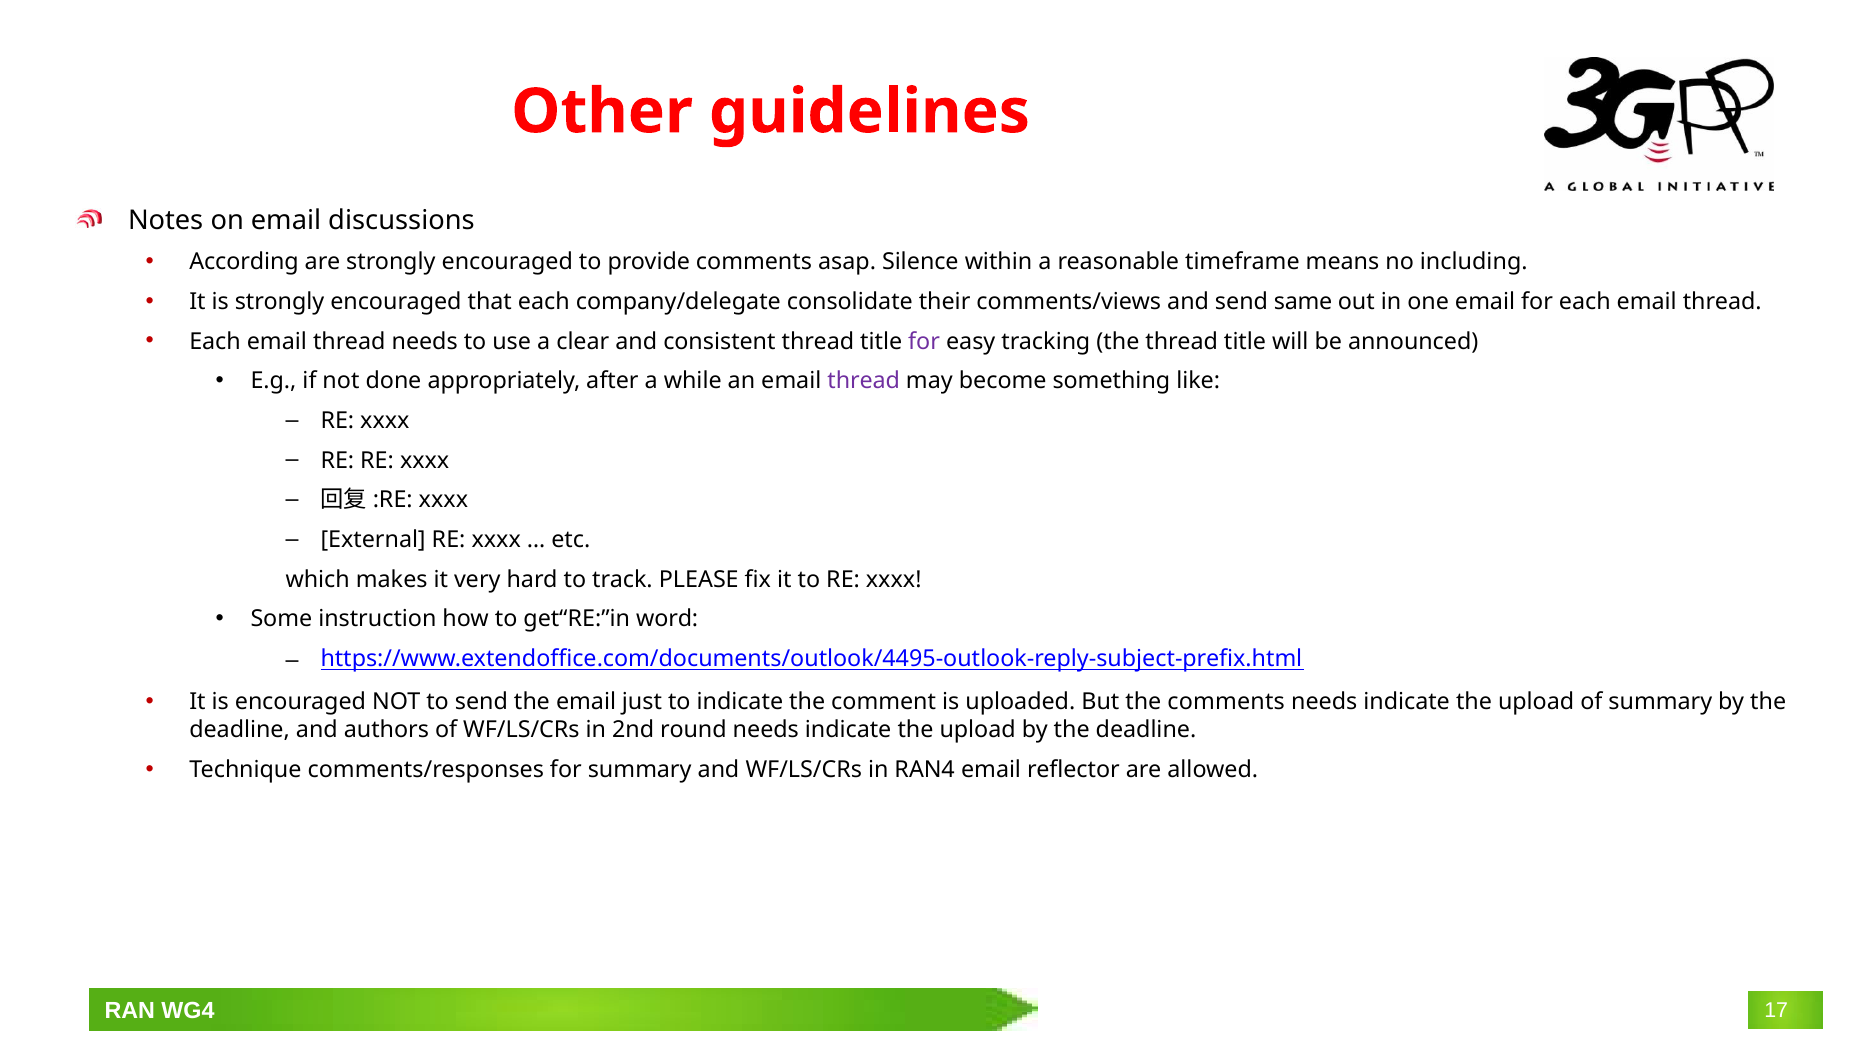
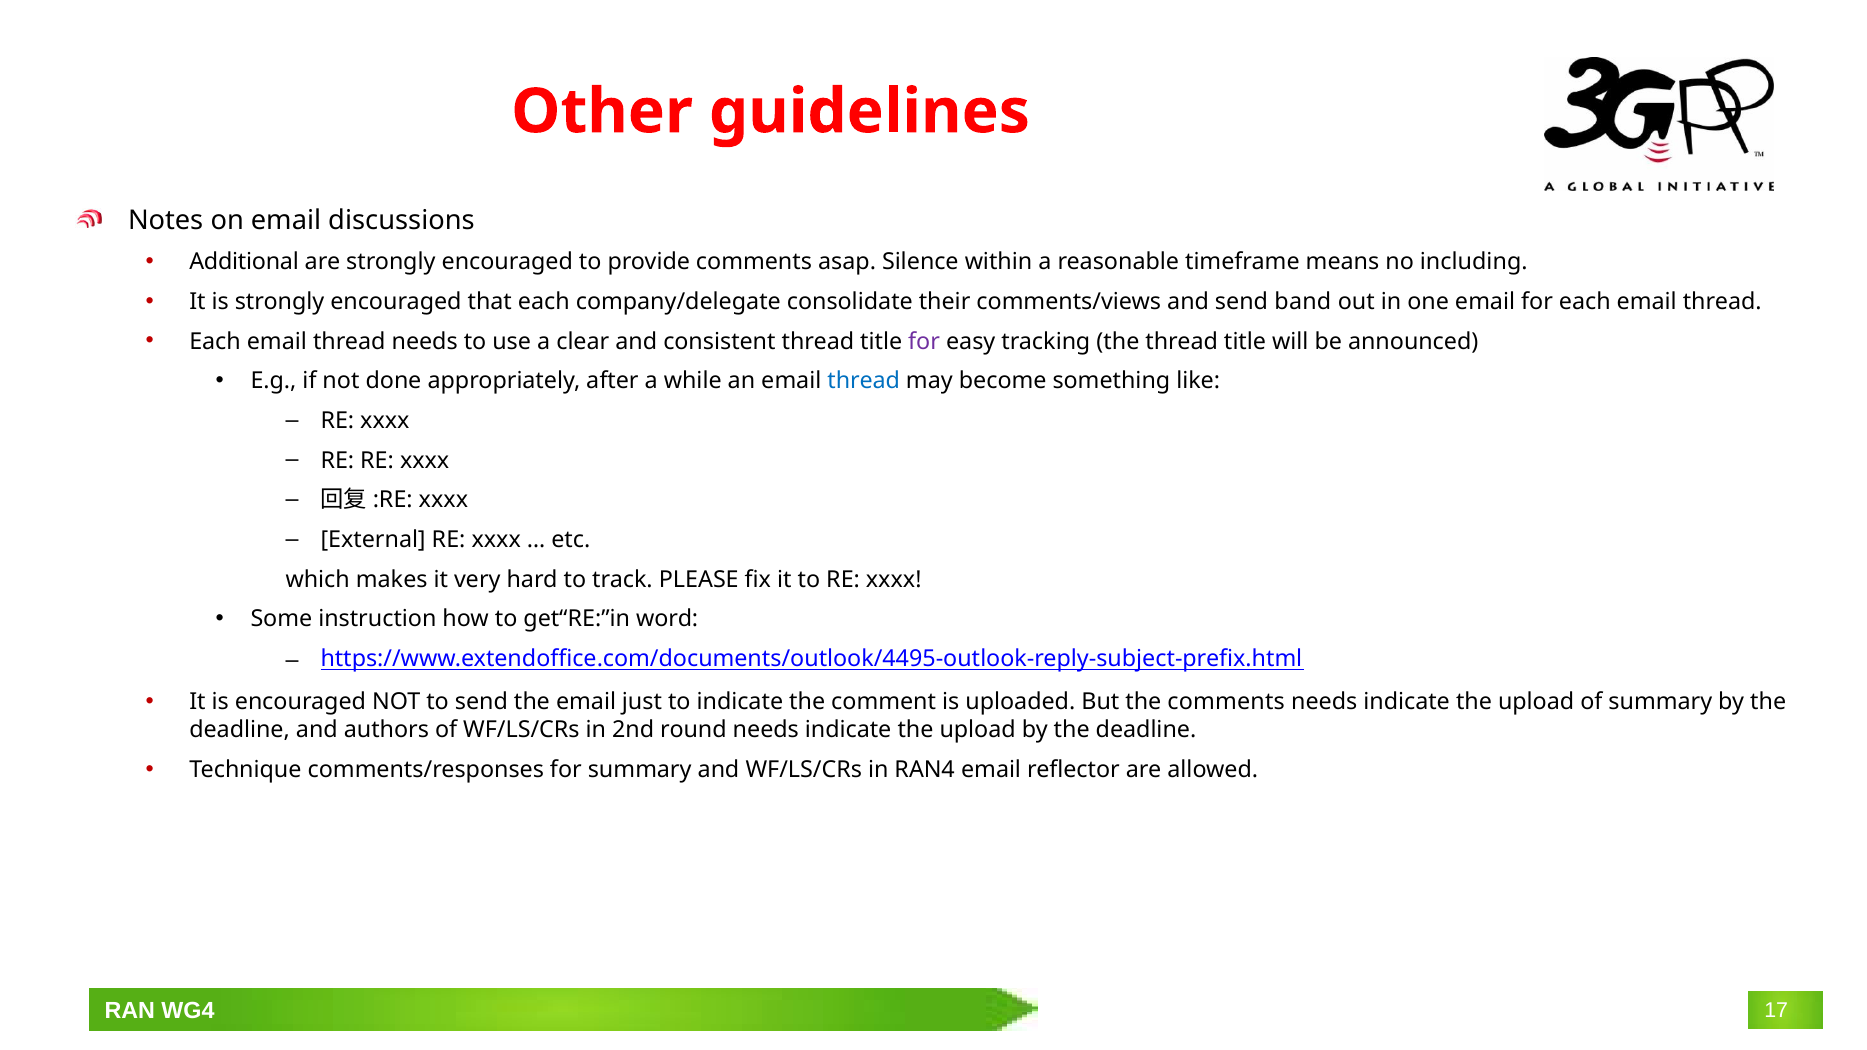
According: According -> Additional (244, 262)
same: same -> band (1303, 302)
thread colour: purple -> blue (864, 381)
